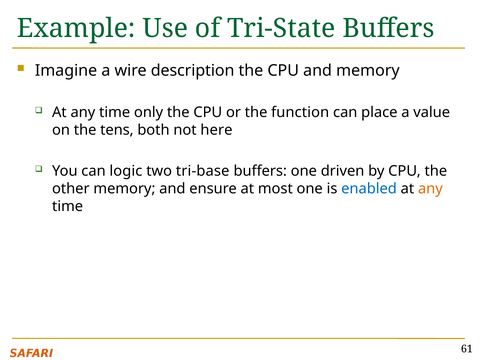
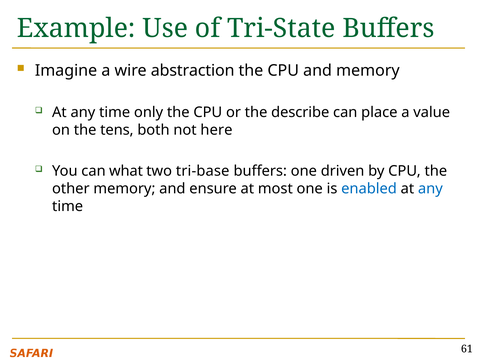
description: description -> abstraction (193, 71)
function: function -> describe (300, 113)
logic: logic -> what (126, 171)
any colour: orange -> blue (430, 189)
